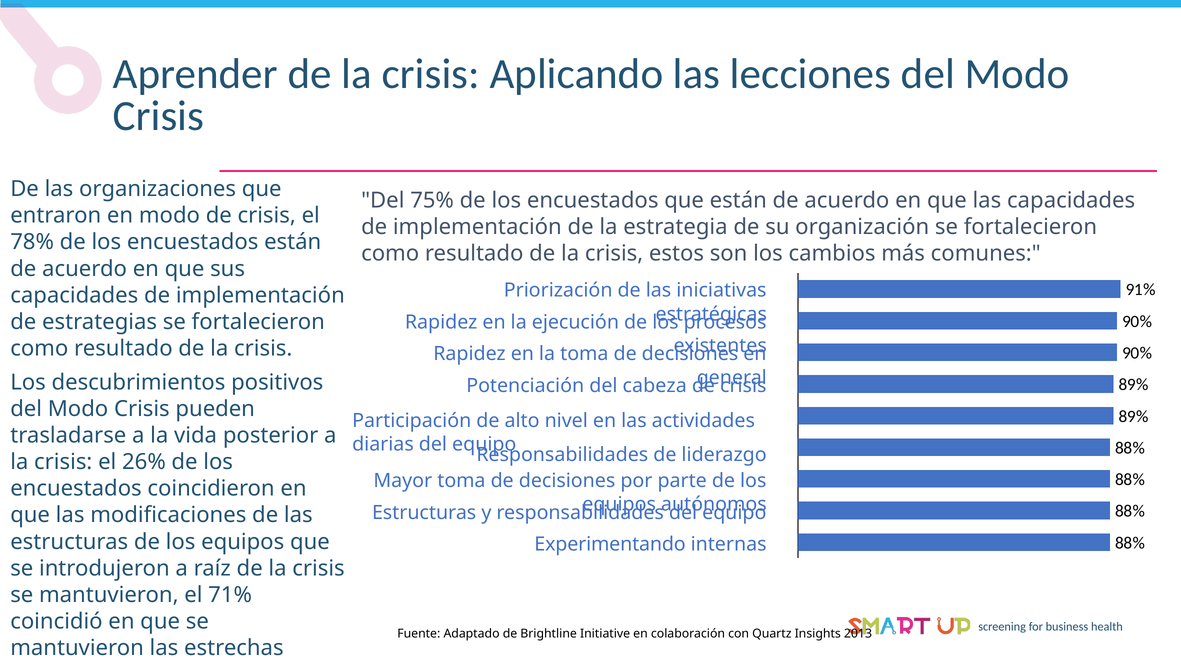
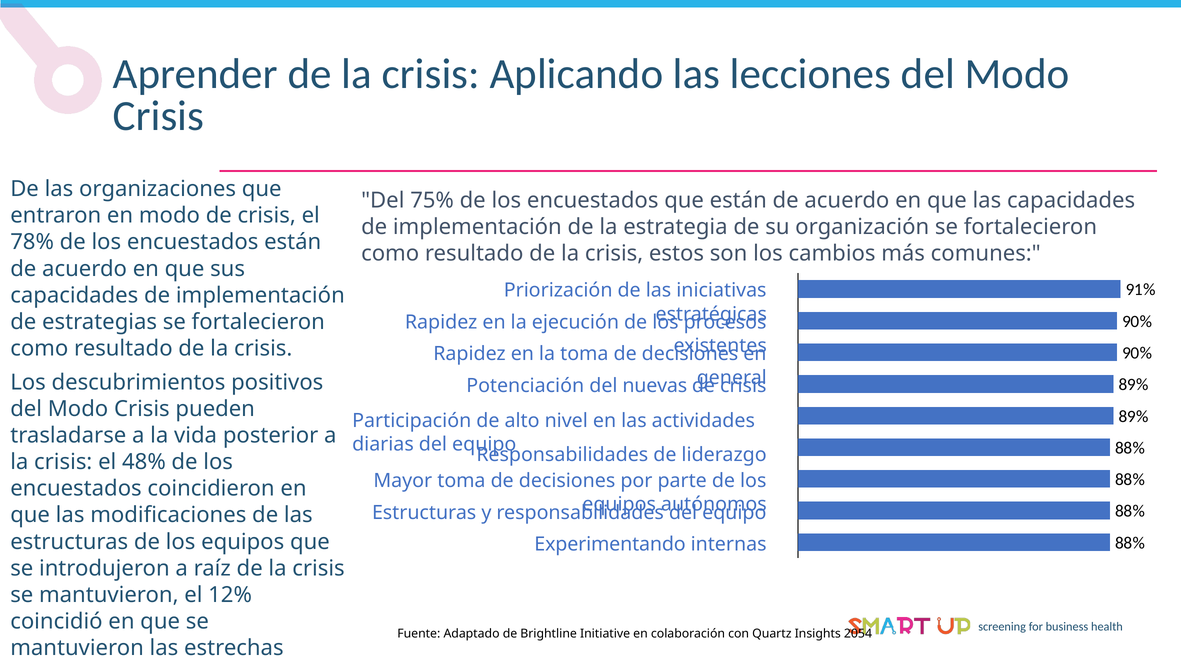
cabeza: cabeza -> nuevas (655, 386)
26%: 26% -> 48% (144, 462)
mantuvieron el 71%: 71% -> 12% (230, 595)
2013: 2013 -> 2054 (858, 634)
